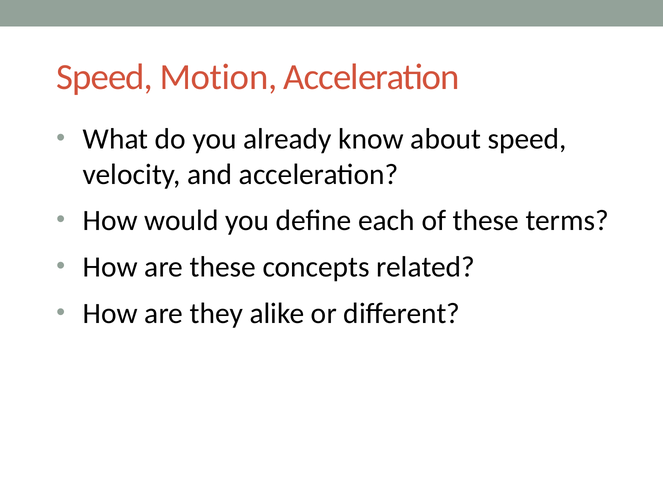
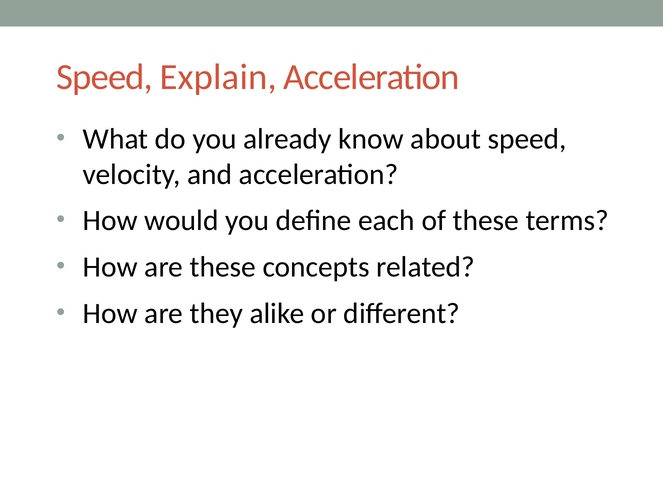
Motion: Motion -> Explain (218, 77)
